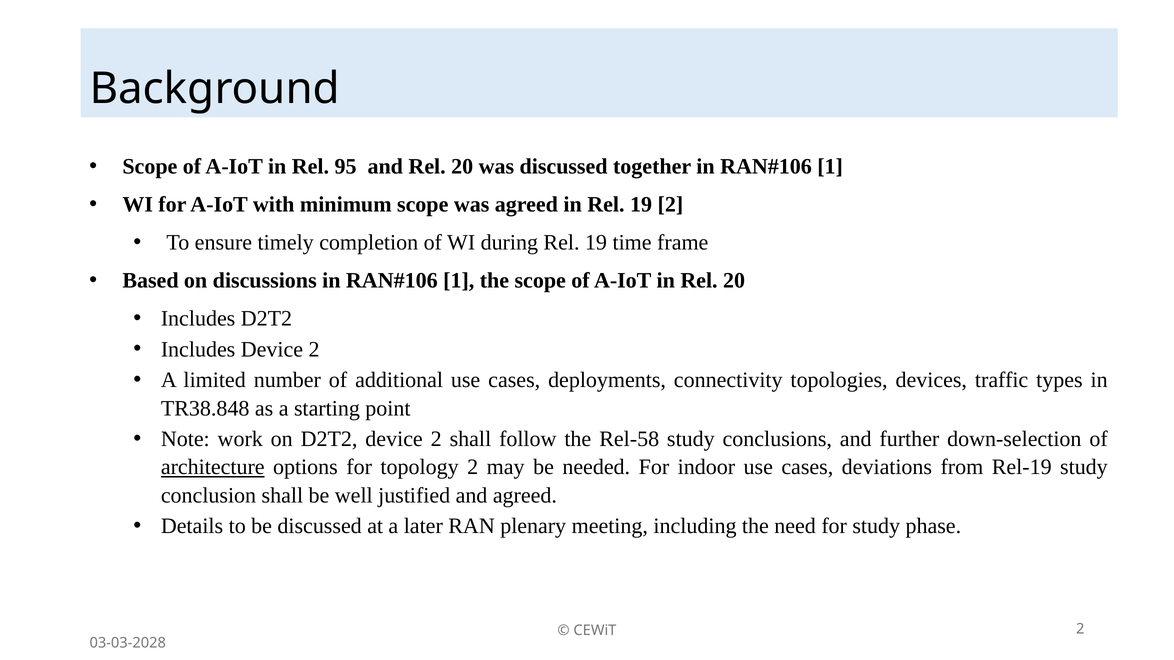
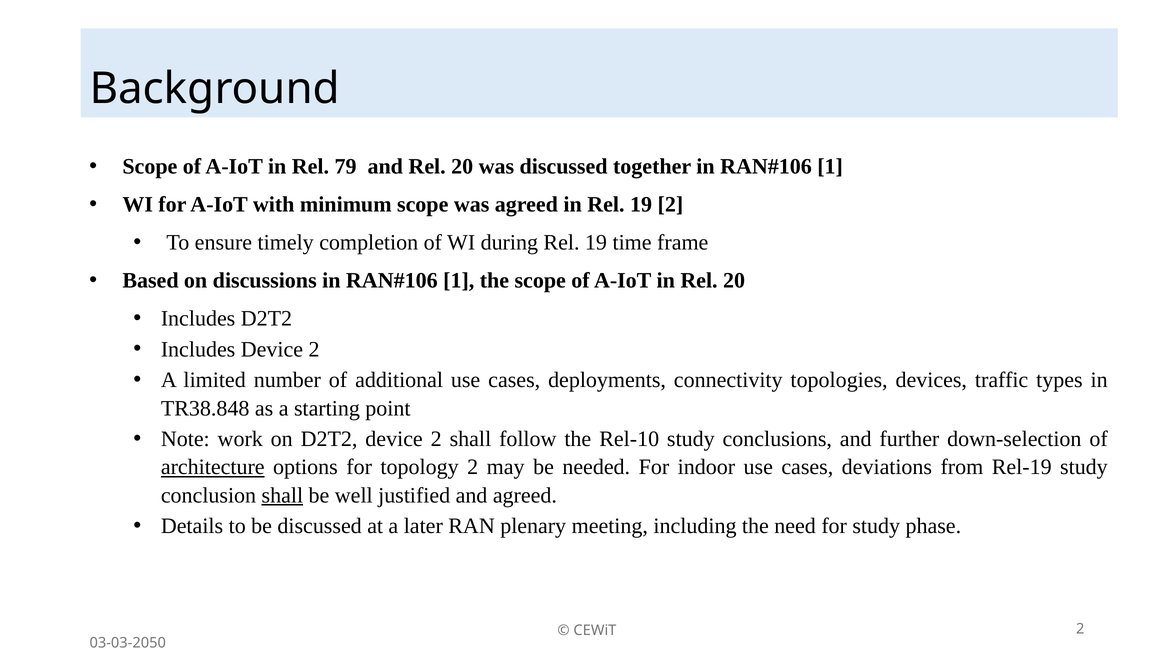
95: 95 -> 79 (346, 167)
Rel-58: Rel-58 -> Rel-10 (629, 439)
shall underline: none -> present (282, 496)
03-03-2028: 03-03-2028 -> 03-03-2050 (128, 644)
